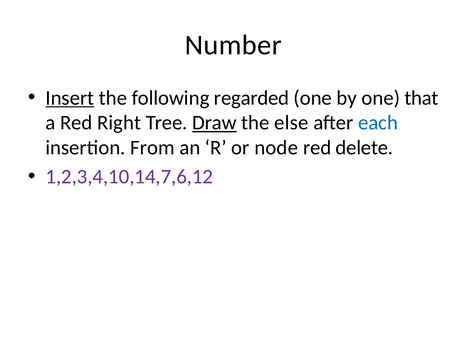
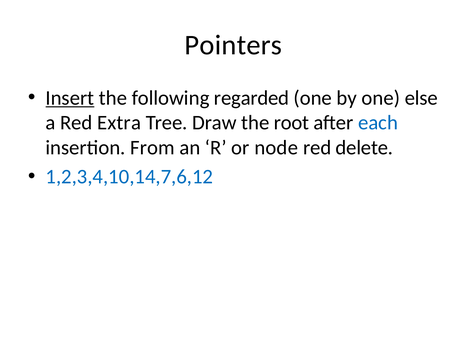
Number: Number -> Pointers (233, 45)
that: that -> else (421, 98)
Right: Right -> Extra (119, 123)
Draw underline: present -> none (214, 123)
else: else -> root (291, 123)
1,2,3,4,10,14,7,6,12 colour: purple -> blue (129, 177)
